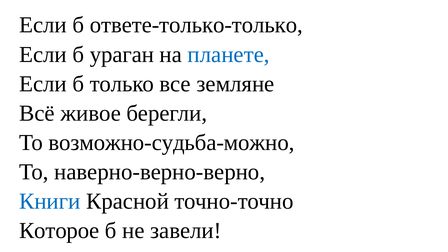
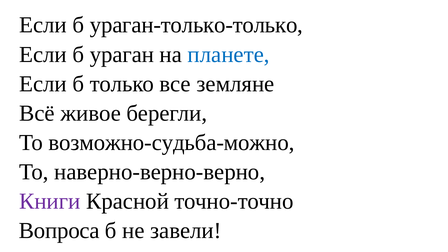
ответе-только-только: ответе-только-только -> ураган-только-только (196, 25)
Книги colour: blue -> purple (50, 201)
Которое: Которое -> Вопроса (59, 231)
